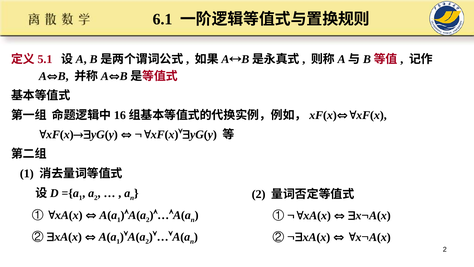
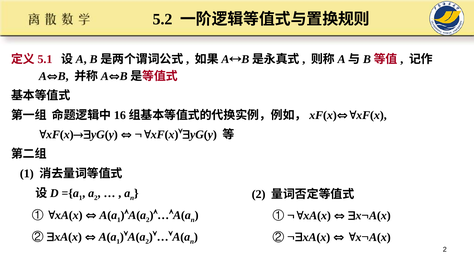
6.1: 6.1 -> 5.2 (162, 19)
